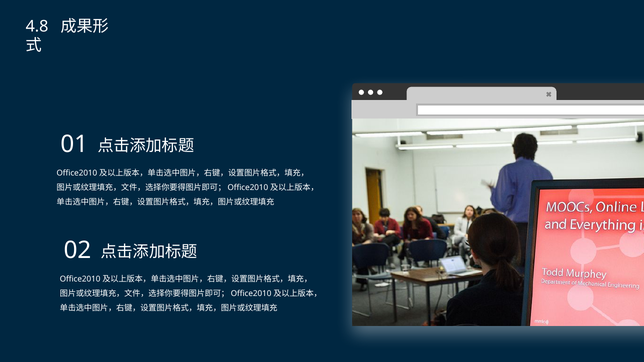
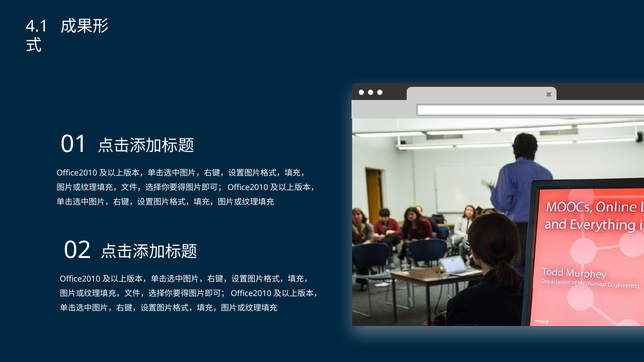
4.8: 4.8 -> 4.1 (37, 26)
